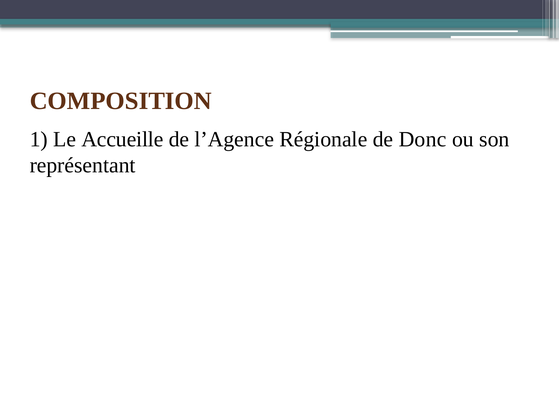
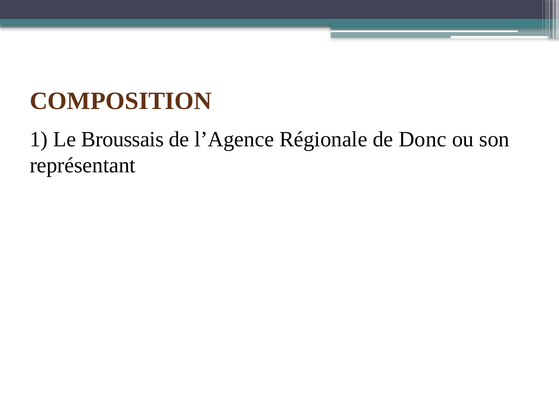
Accueille: Accueille -> Broussais (122, 139)
